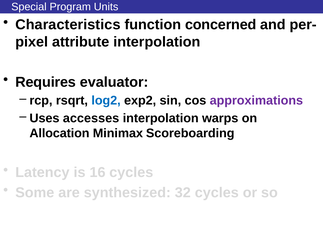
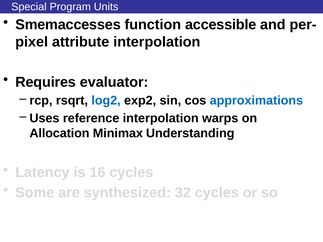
Characteristics: Characteristics -> Smemaccesses (68, 25)
concerned: concerned -> accessible (221, 25)
approximations colour: purple -> blue (256, 101)
accesses: accesses -> reference (91, 118)
Scoreboarding: Scoreboarding -> Understanding (190, 133)
